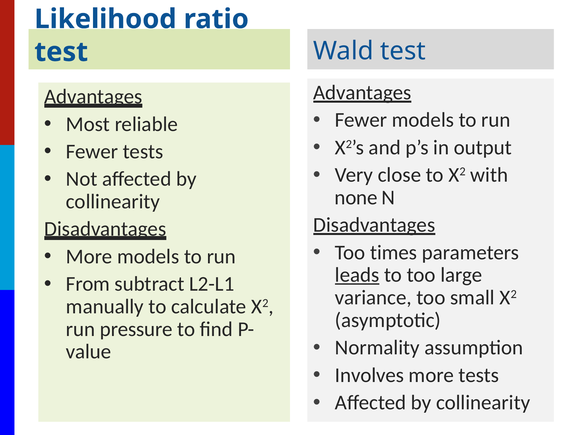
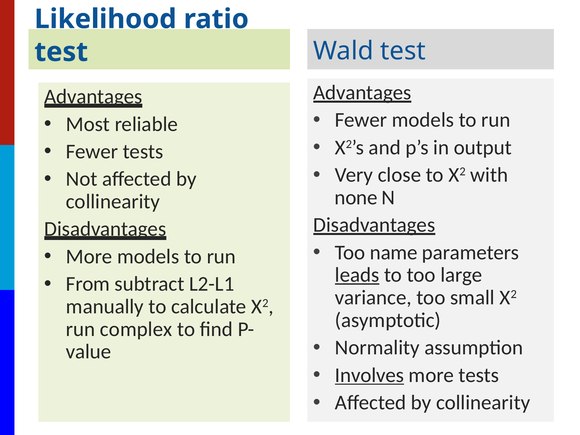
times: times -> name (394, 252)
pressure: pressure -> complex (136, 329)
Involves underline: none -> present (369, 375)
